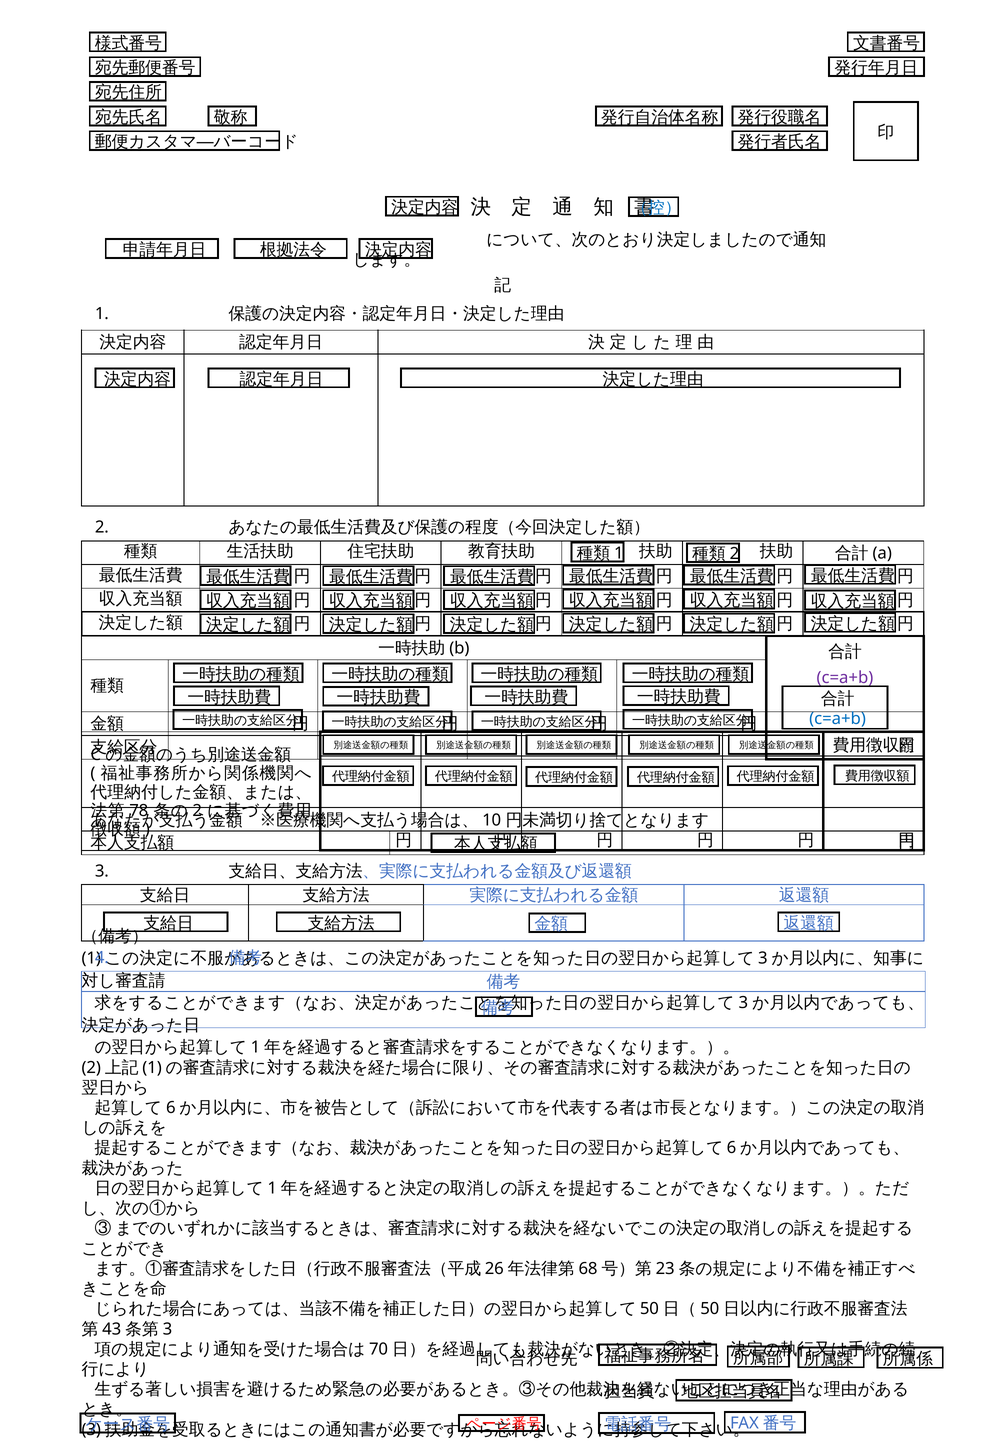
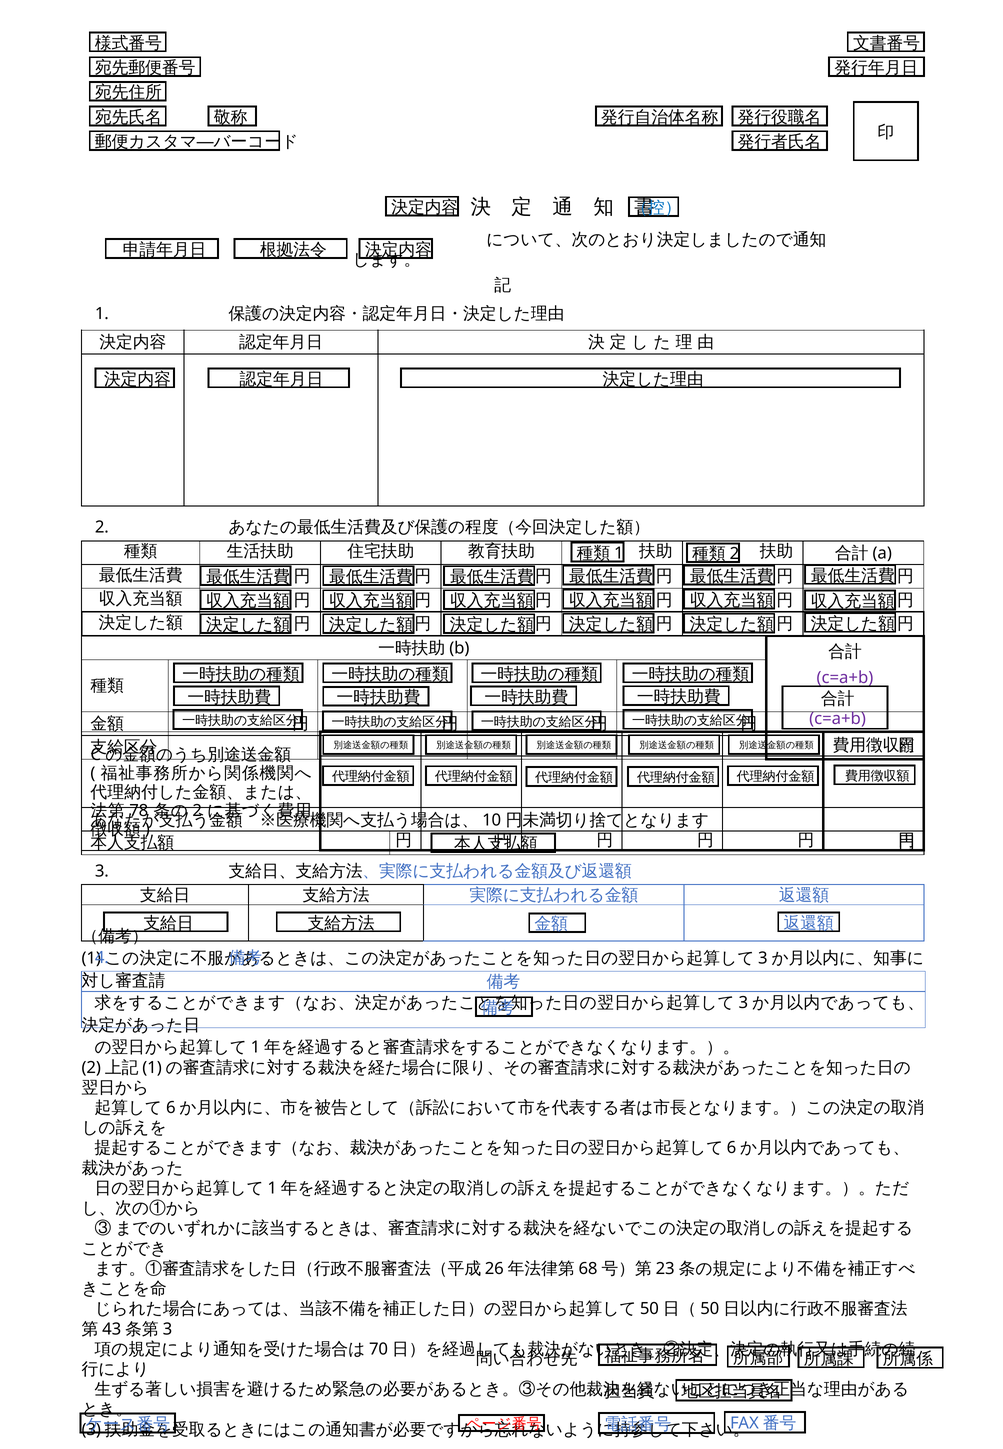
c=a+b colour: blue -> purple (838, 719)
